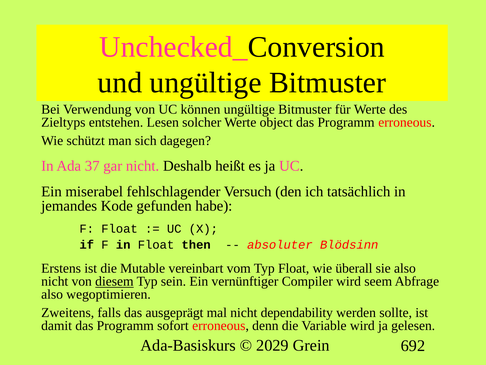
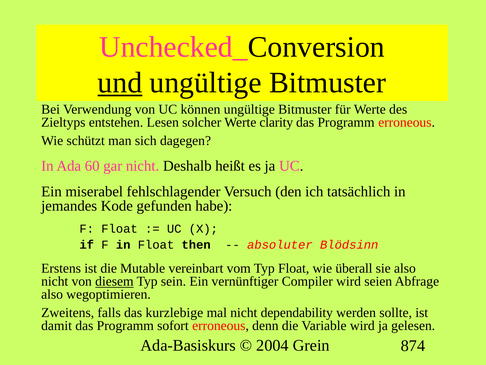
und underline: none -> present (120, 83)
object: object -> clarity (276, 122)
37: 37 -> 60 (92, 166)
seem: seem -> seien (378, 281)
ausgeprägt: ausgeprägt -> kurzlebige (174, 312)
2029: 2029 -> 2004 (273, 345)
692: 692 -> 874 (413, 345)
